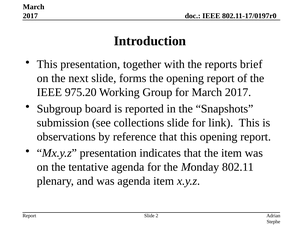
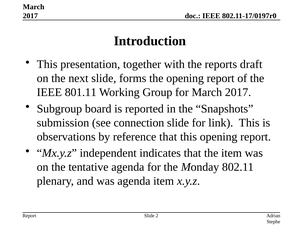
brief: brief -> draft (251, 64)
975.20: 975.20 -> 801.11 (81, 92)
collections: collections -> connection (139, 123)
Mx.y.z presentation: presentation -> independent (108, 153)
